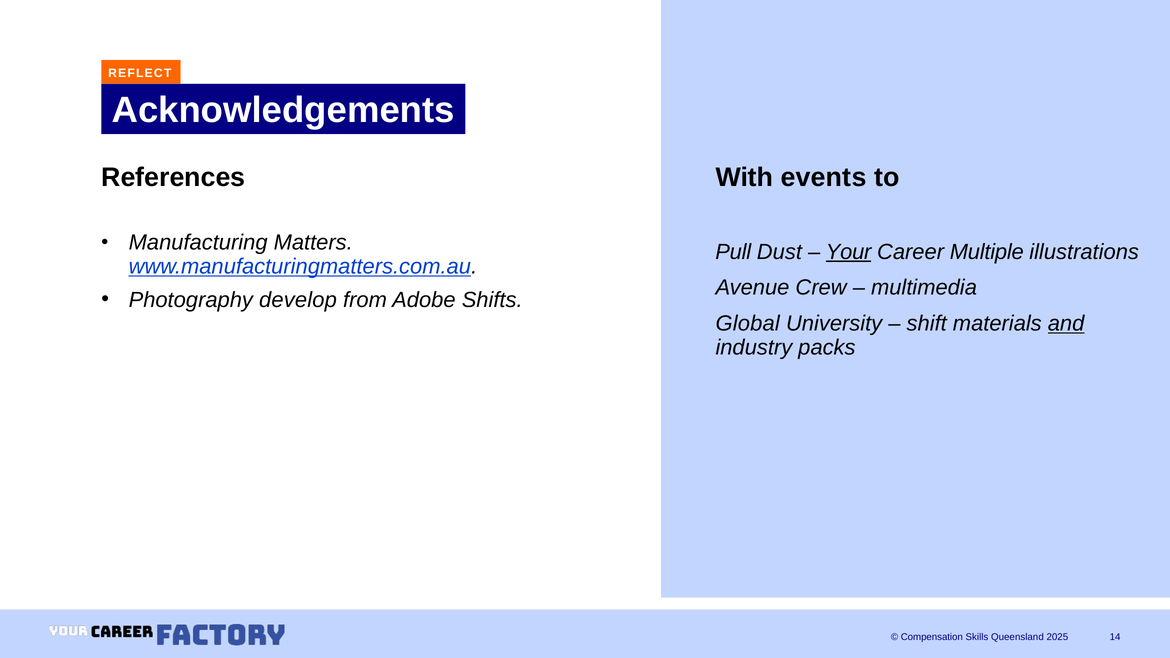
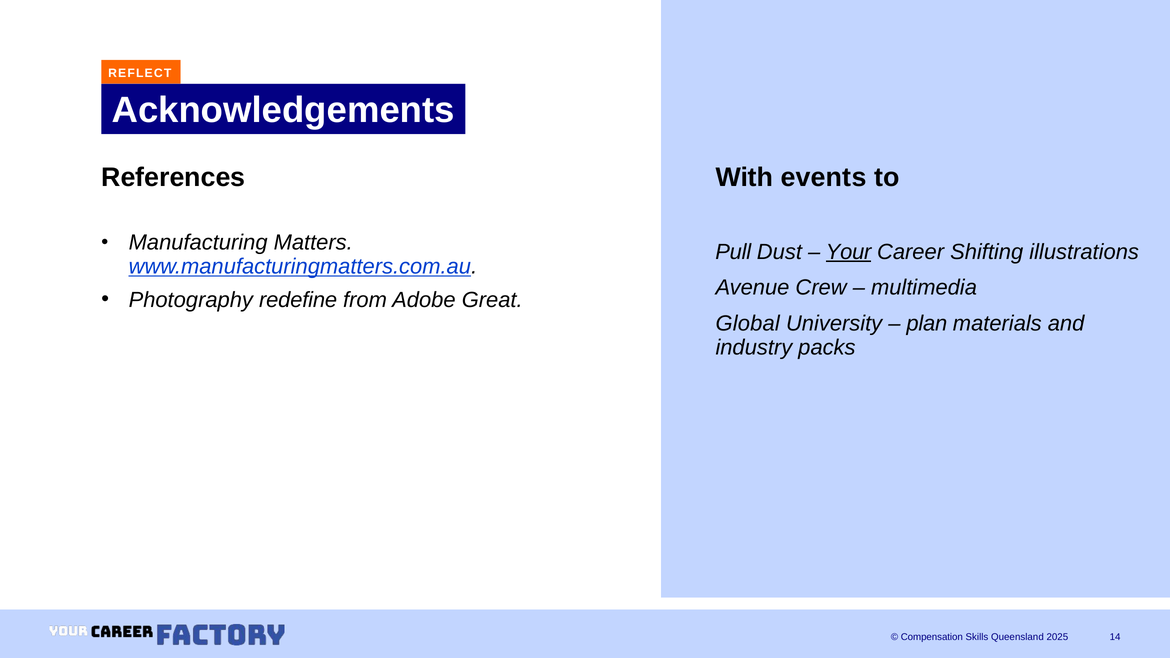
Multiple: Multiple -> Shifting (987, 252)
develop: develop -> redefine (298, 300)
Shifts: Shifts -> Great (492, 300)
shift: shift -> plan (927, 324)
and underline: present -> none (1066, 324)
